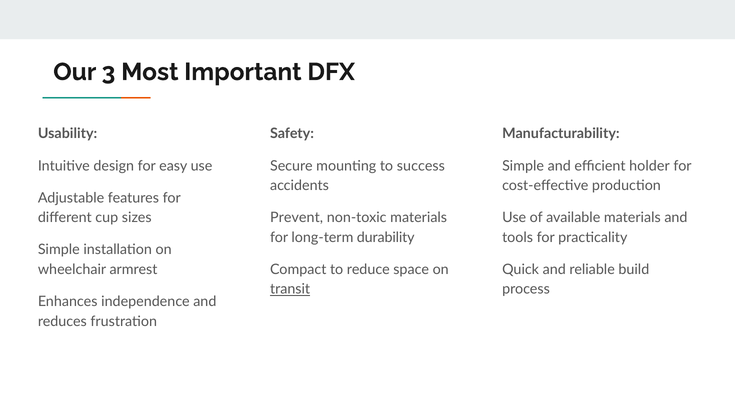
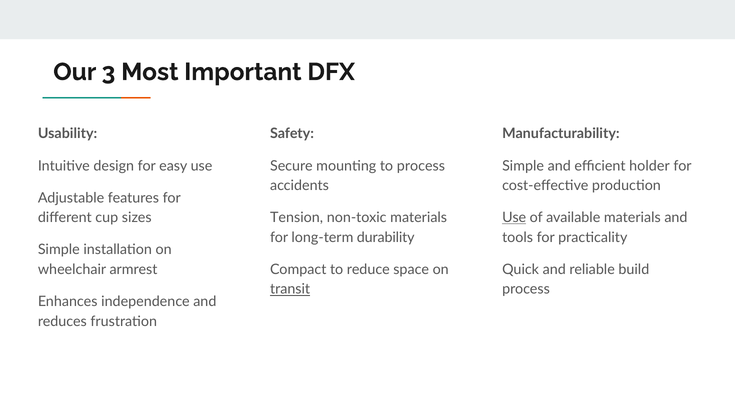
to success: success -> process (421, 166)
Prevent: Prevent -> Tension (297, 217)
Use underline: none -> present (514, 217)
